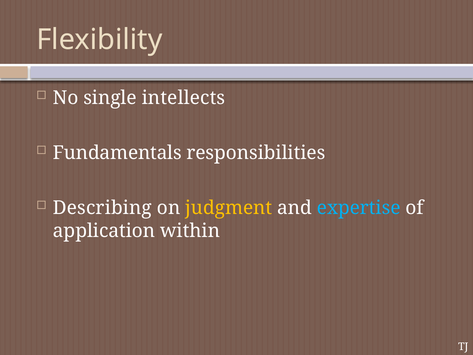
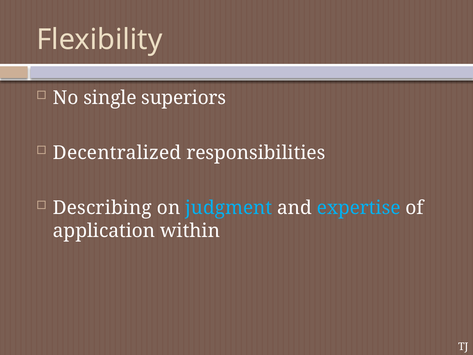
intellects: intellects -> superiors (184, 98)
Fundamentals: Fundamentals -> Decentralized (117, 153)
judgment colour: yellow -> light blue (229, 208)
